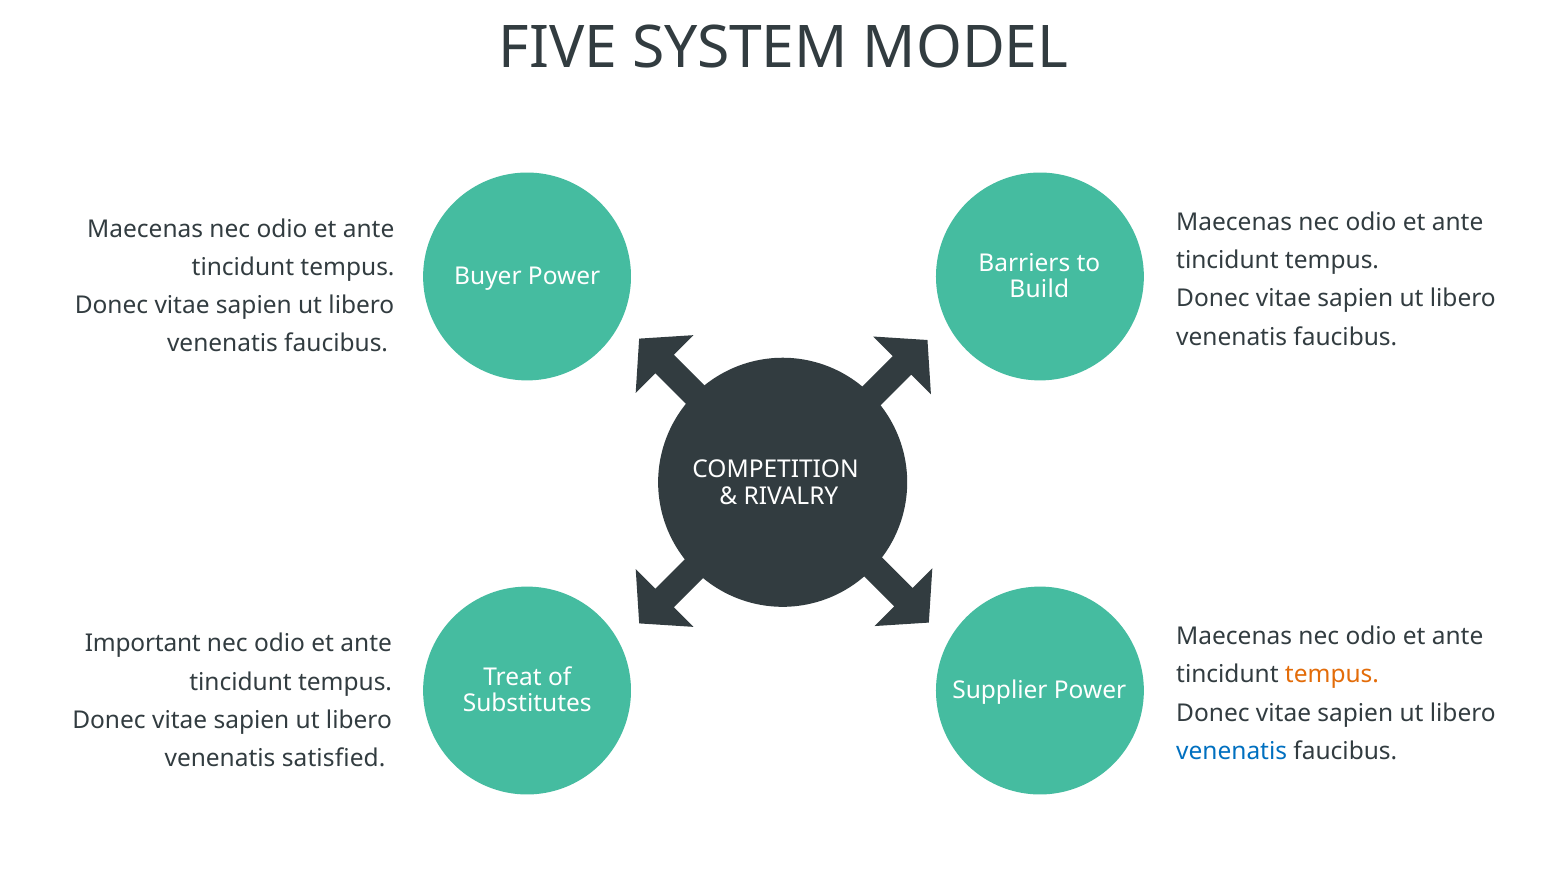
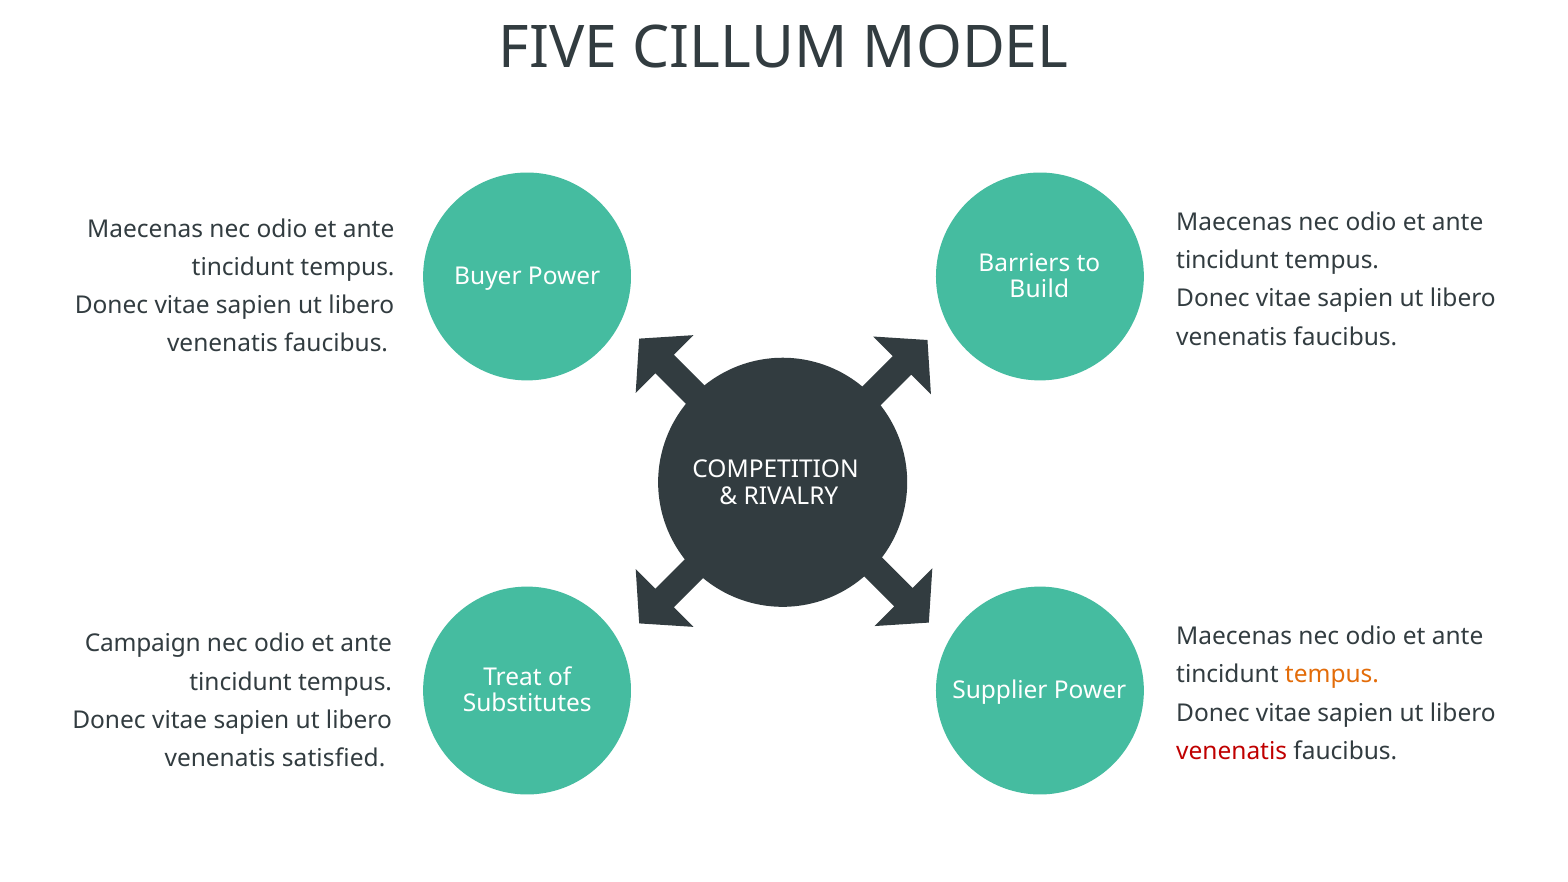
SYSTEM: SYSTEM -> CILLUM (740, 48)
Important: Important -> Campaign (143, 644)
venenatis colour: blue -> red (1232, 751)
